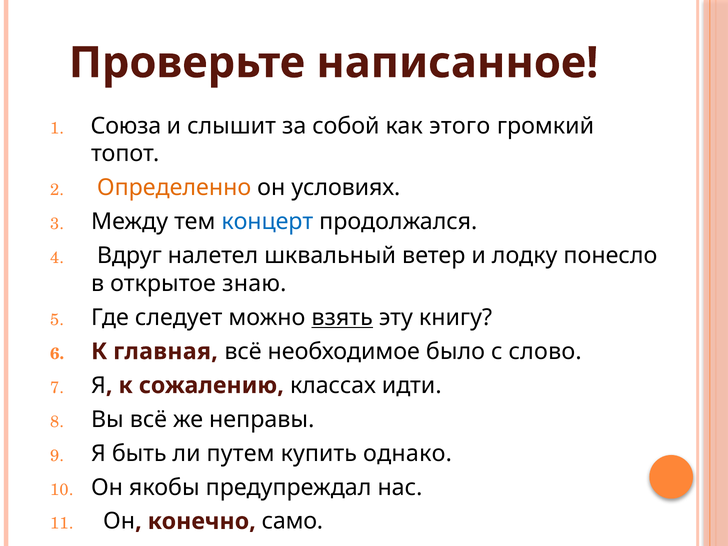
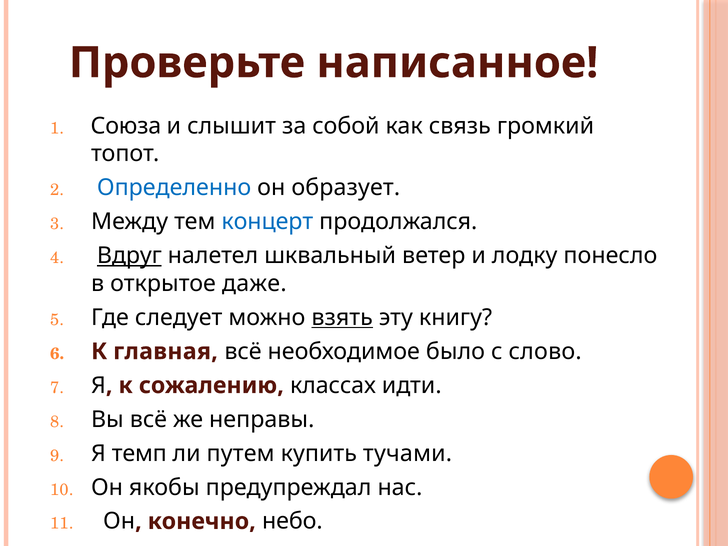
этого: этого -> связь (460, 126)
Определенно colour: orange -> blue (174, 188)
условиях: условиях -> образует (346, 188)
Вдруг underline: none -> present (129, 256)
знаю: знаю -> даже (254, 284)
быть: быть -> темп (139, 453)
однако: однако -> тучами (408, 453)
само: само -> небо (292, 521)
